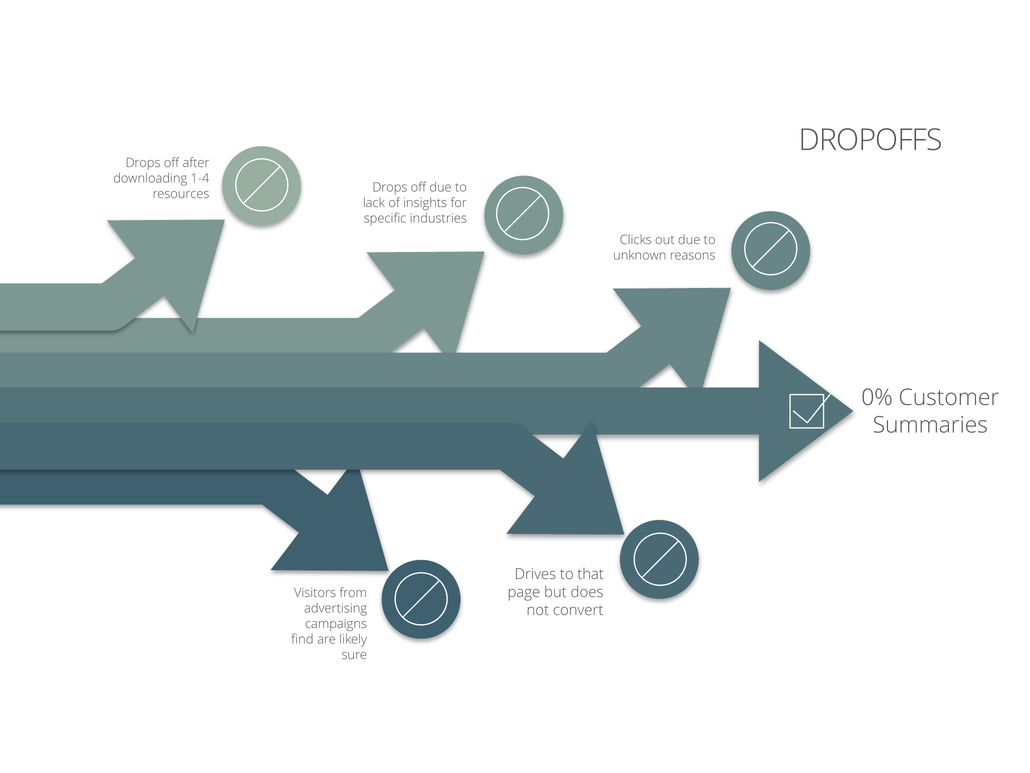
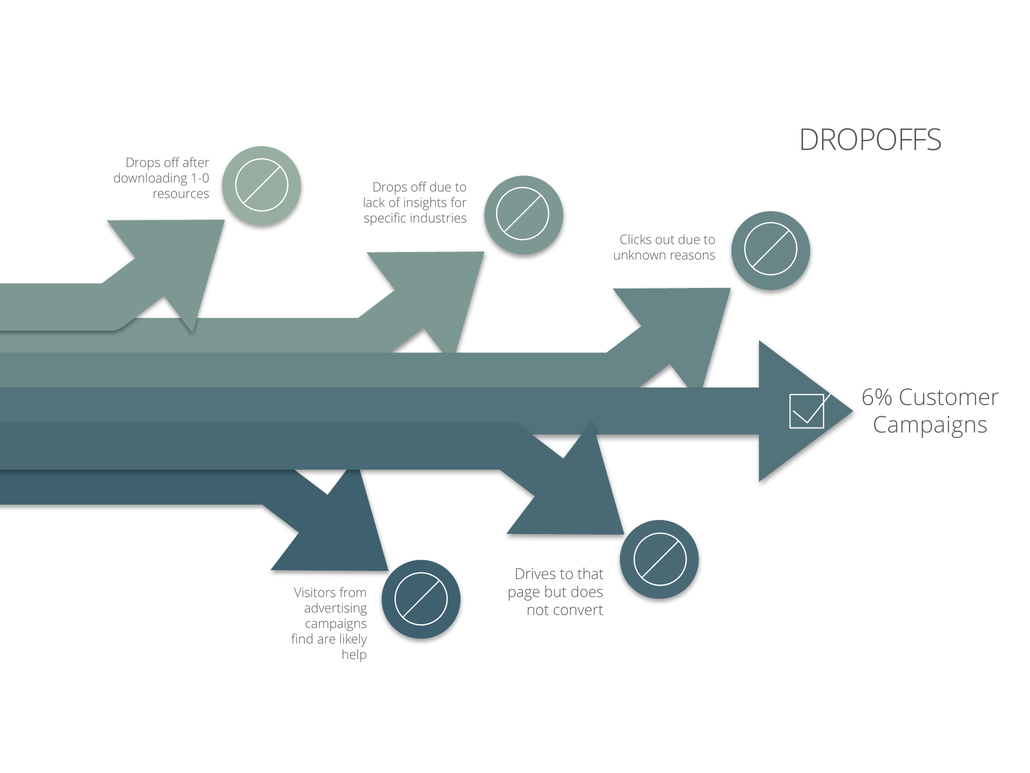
1-4: 1-4 -> 1-0 (200, 178)
0%: 0% -> 6% (877, 397)
Summaries: Summaries -> Campaigns (930, 425)
sure: sure -> help (354, 654)
